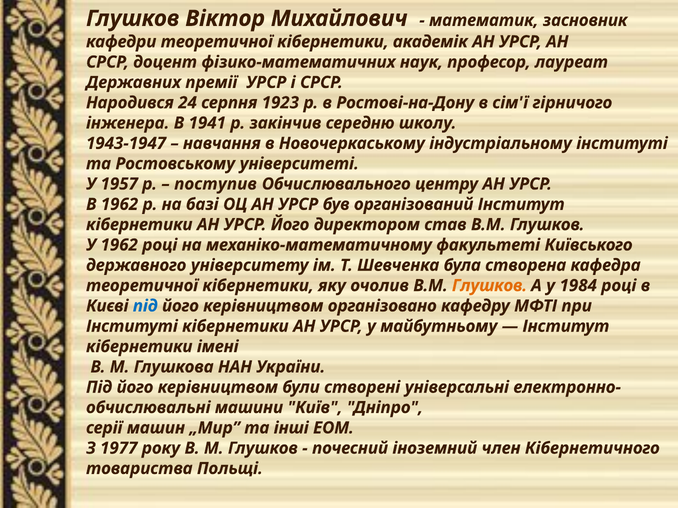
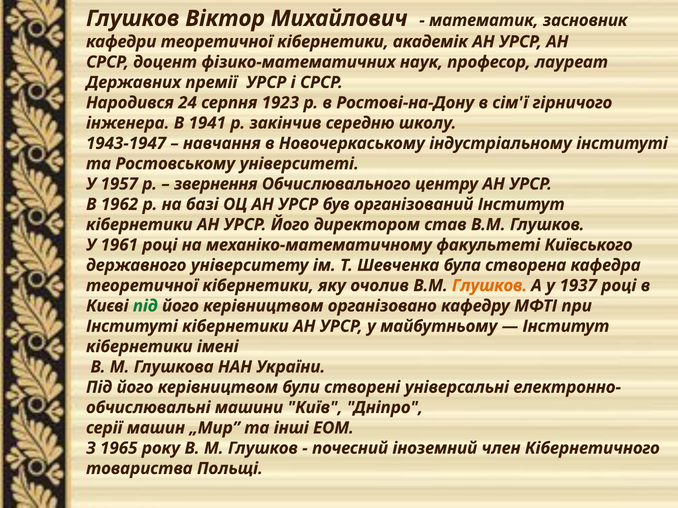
поступив: поступив -> звернення (216, 184)
У 1962: 1962 -> 1961 (119, 245)
1984: 1984 -> 1937 (578, 286)
під colour: blue -> green (145, 306)
1977: 1977 -> 1965 (119, 449)
